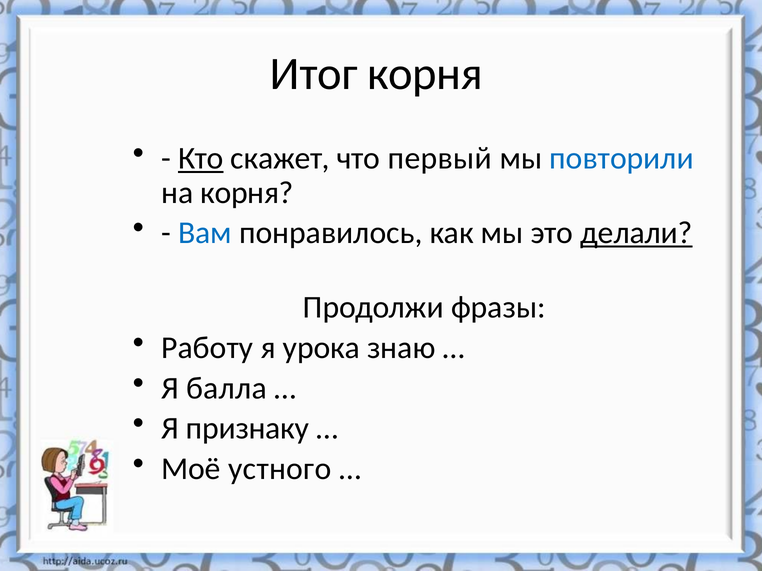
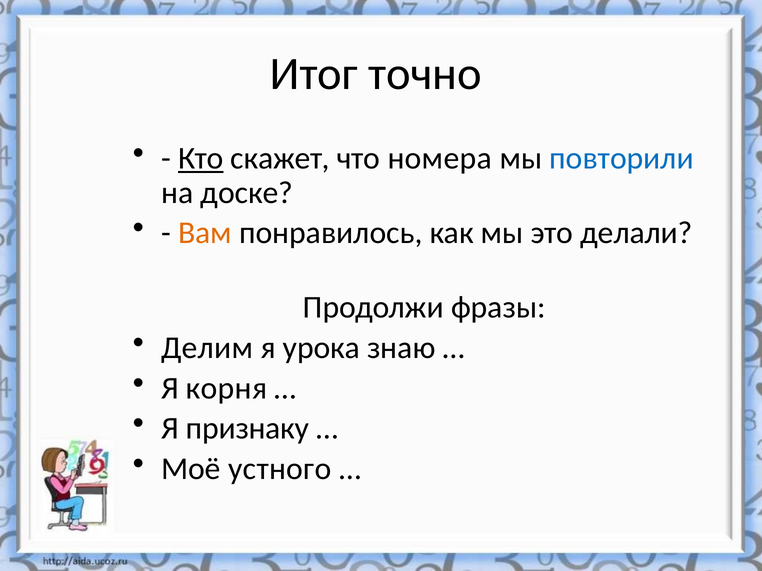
Итог корня: корня -> точно (425, 74)
первый: первый -> номера (440, 158)
на корня: корня -> доске (247, 193)
Вам colour: blue -> orange (205, 233)
делали underline: present -> none (636, 233)
Работу: Работу -> Делим (207, 348)
балла: балла -> корня (227, 389)
